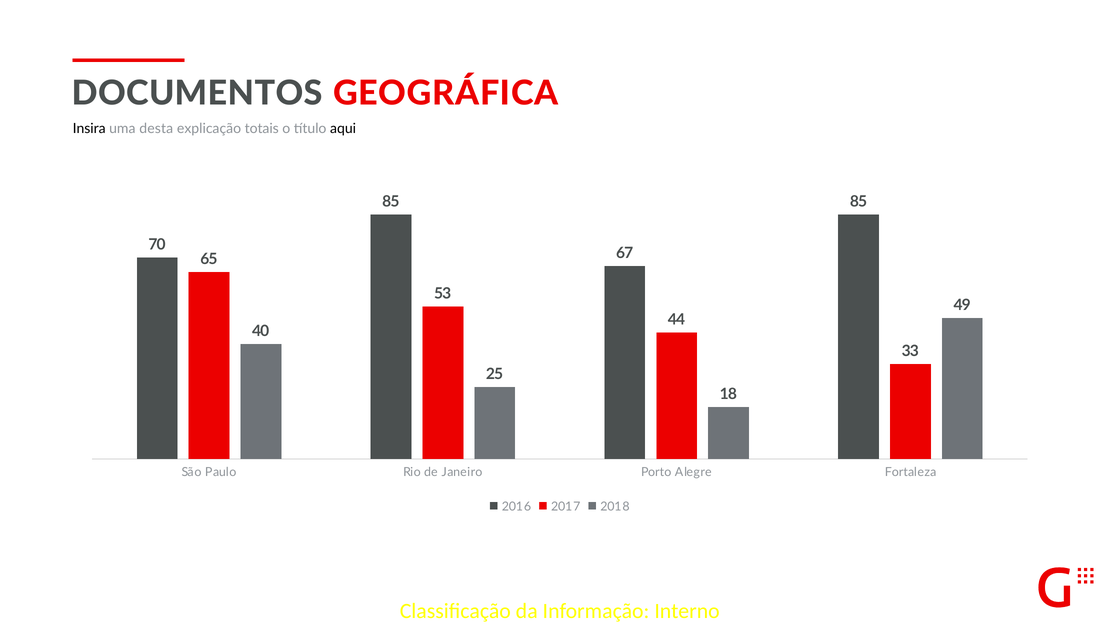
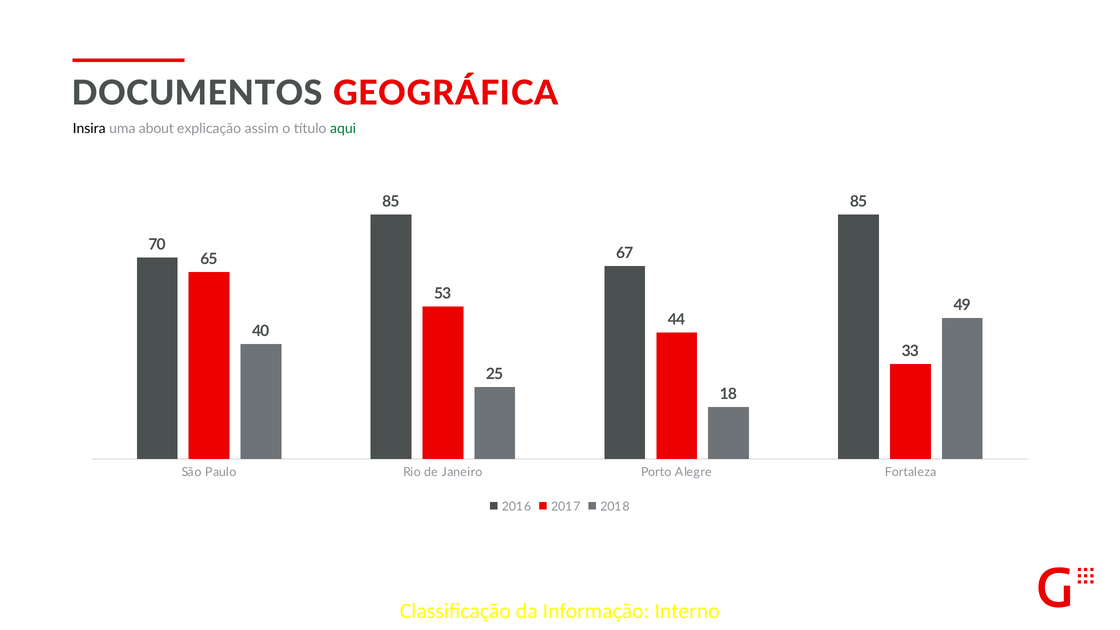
desta: desta -> about (156, 129)
totais: totais -> assim (262, 129)
aqui colour: black -> green (343, 129)
